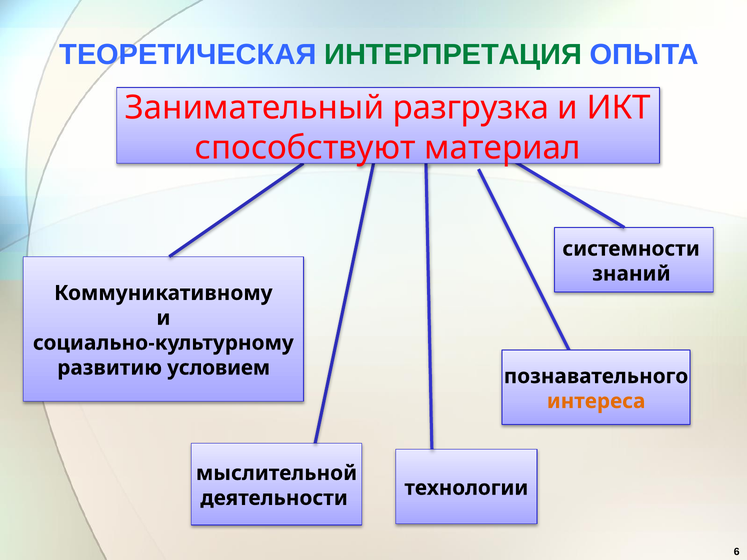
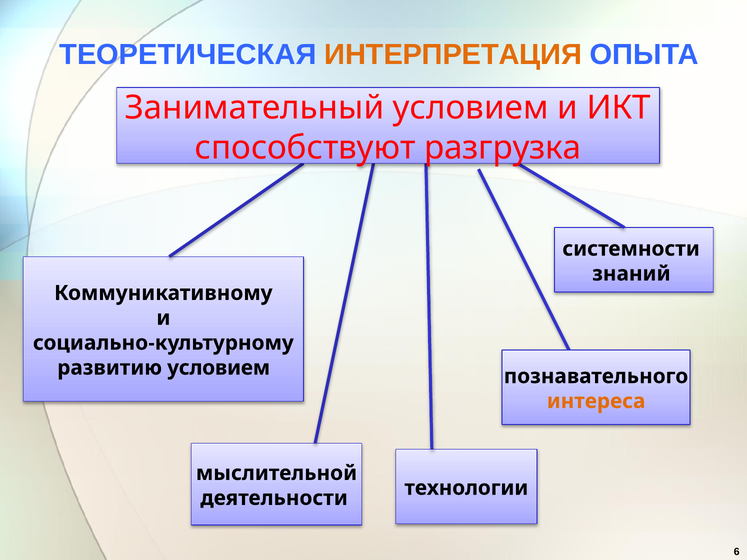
ИНТЕРПРЕТАЦИЯ colour: green -> orange (453, 55)
Занимательный разгрузка: разгрузка -> условием (471, 108)
материал: материал -> разгрузка (503, 148)
